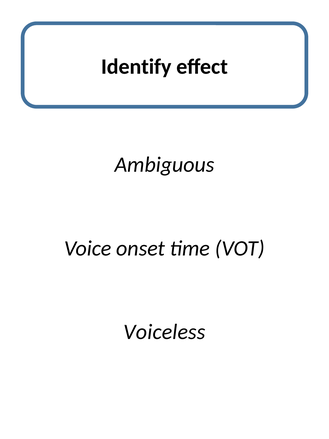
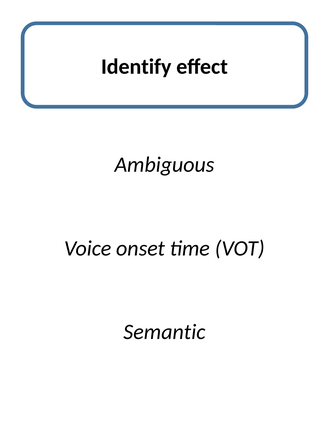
Voiceless: Voiceless -> Semantic (164, 332)
